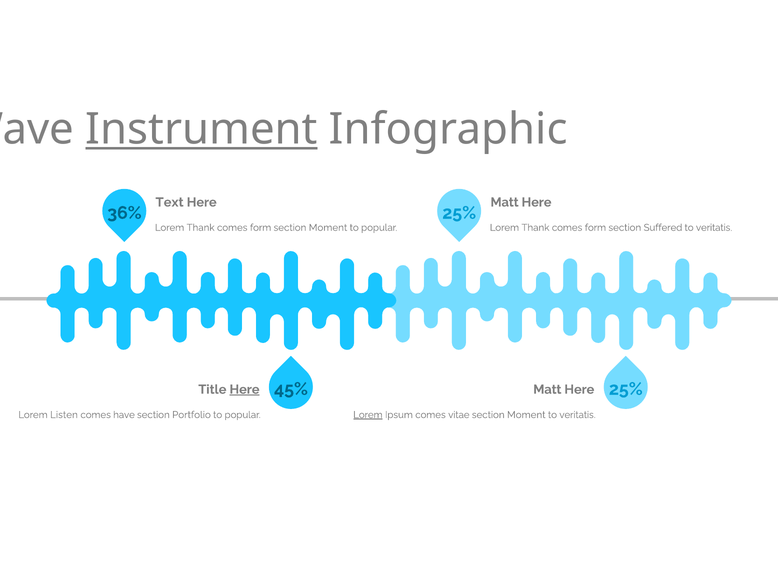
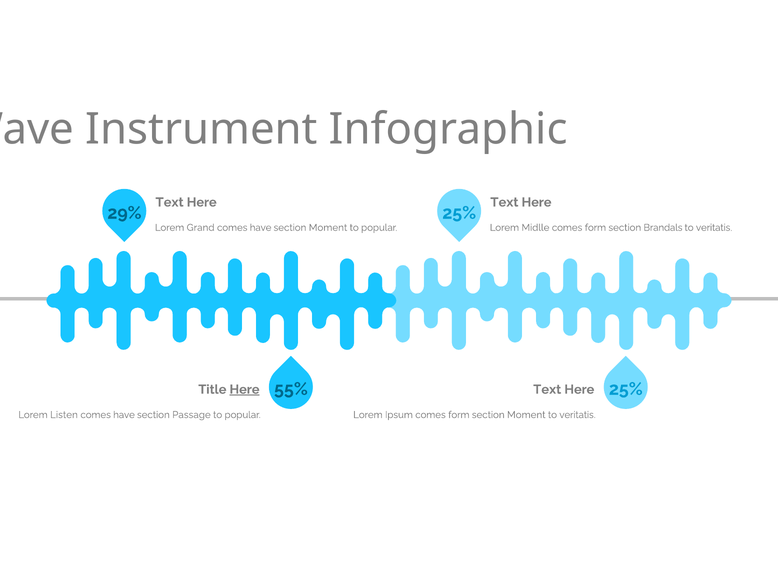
Instrument underline: present -> none (202, 129)
Matt: Matt -> Text (504, 202)
36%: 36% -> 29% (124, 213)
Thank: Thank -> Grand (201, 227)
form: form -> have (261, 227)
Thank: Thank -> Midlle (535, 227)
Suffered: Suffered -> Brandals (663, 227)
45%: 45% -> 55% (291, 389)
Matt: Matt -> Text (547, 389)
Portfolio: Portfolio -> Passage (191, 414)
Lorem underline: present -> none (368, 414)
Ipsum comes vitae: vitae -> form (459, 414)
